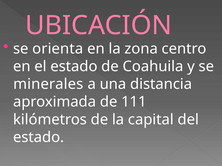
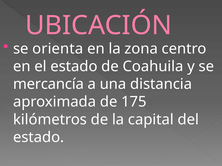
minerales: minerales -> mercancía (48, 84)
111: 111 -> 175 (134, 102)
